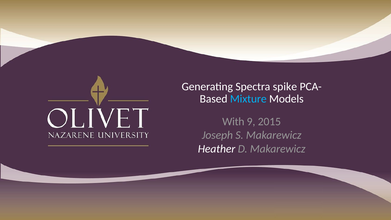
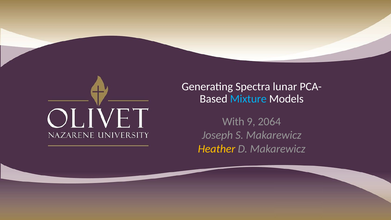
spike: spike -> lunar (285, 87)
2015: 2015 -> 2064 (269, 122)
Heather colour: white -> yellow (217, 149)
